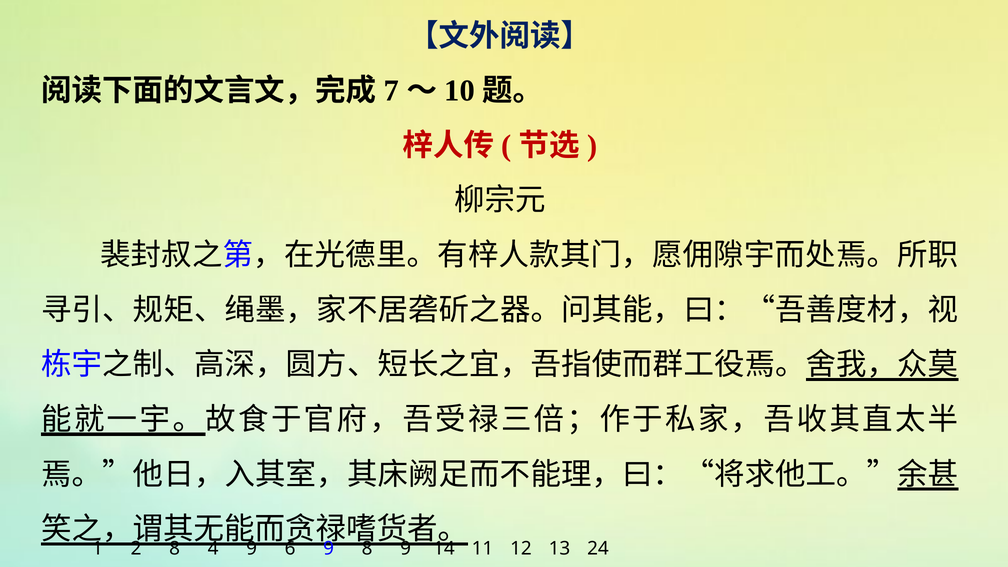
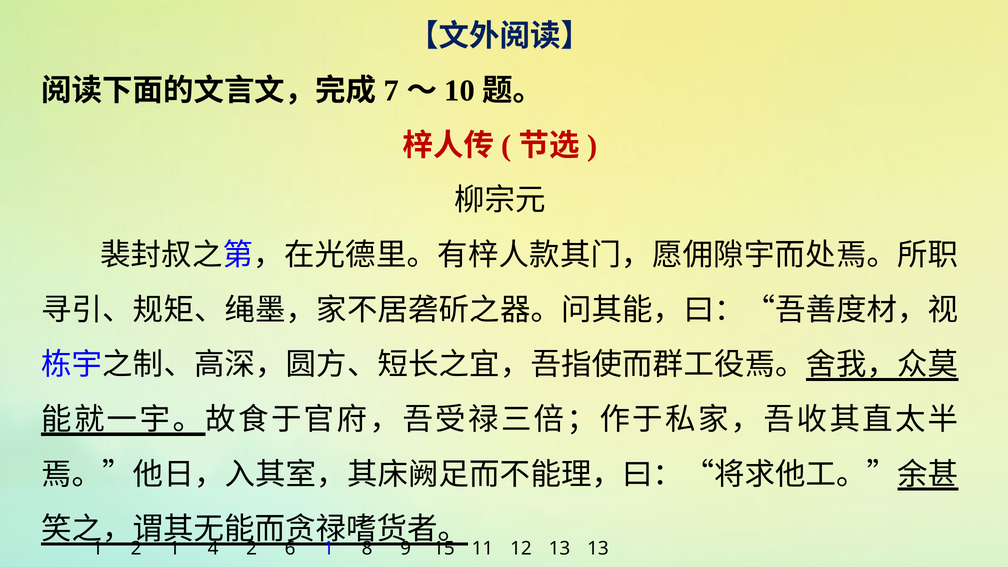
2 8: 8 -> 1 (175, 549)
4 9: 9 -> 2 (252, 549)
6 9: 9 -> 1 (329, 549)
14: 14 -> 15 (444, 549)
13 24: 24 -> 13 (598, 549)
